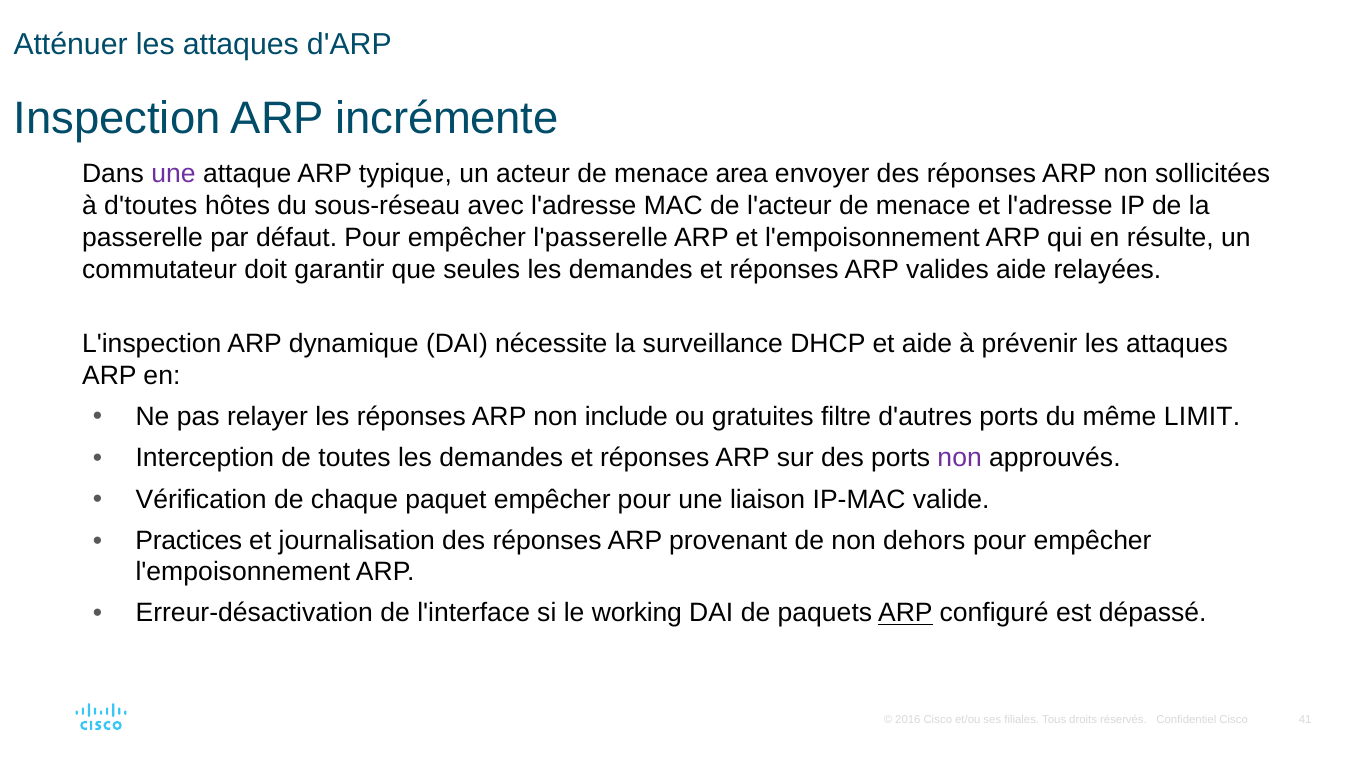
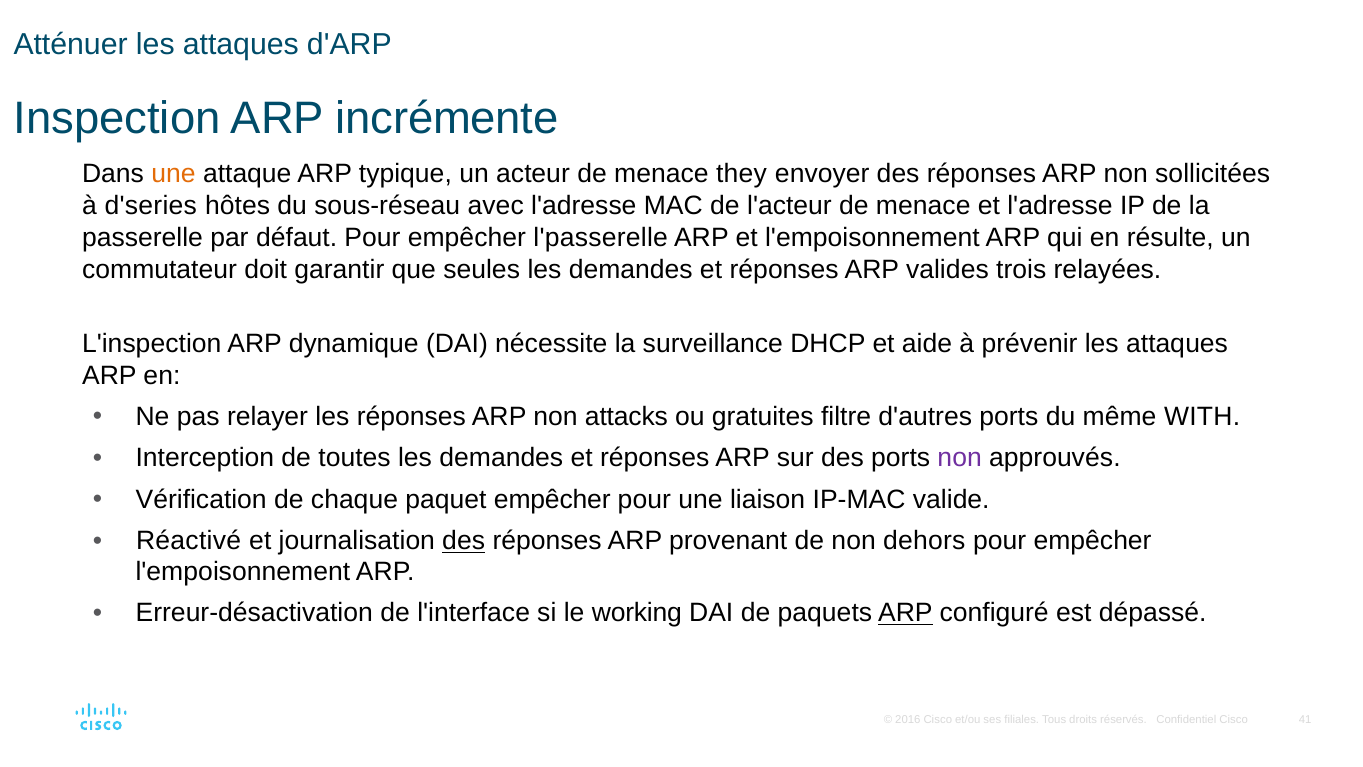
une colour: purple -> orange (173, 174)
area: area -> they (742, 174)
d'toutes: d'toutes -> d'series (151, 206)
valides aide: aide -> trois (1021, 269)
include: include -> attacks (626, 416)
LIMIT: LIMIT -> WITH (1202, 416)
Practices: Practices -> Réactivé (189, 541)
des underline: none -> present (464, 541)
